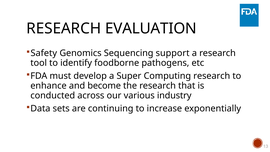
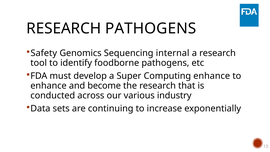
RESEARCH EVALUATION: EVALUATION -> PATHOGENS (151, 28)
support: support -> internal (173, 53)
Computing research: research -> enhance (212, 76)
